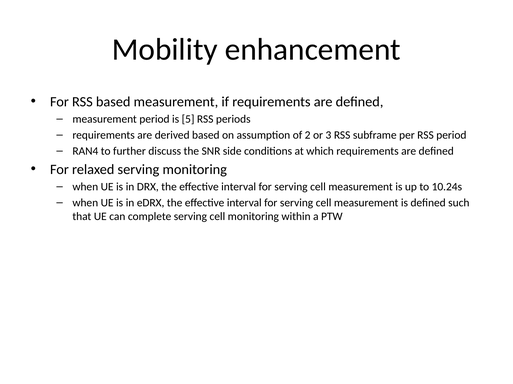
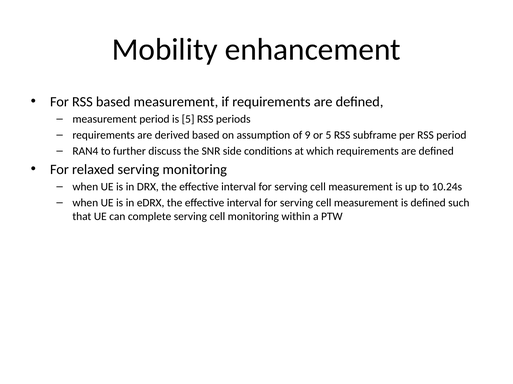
2: 2 -> 9 (308, 135)
or 3: 3 -> 5 (328, 135)
